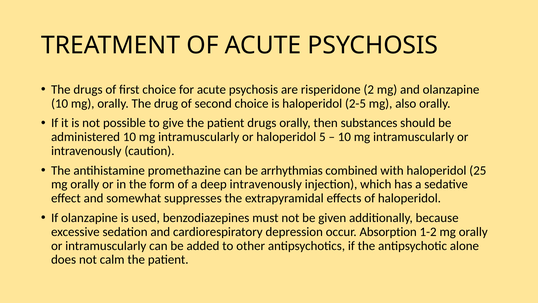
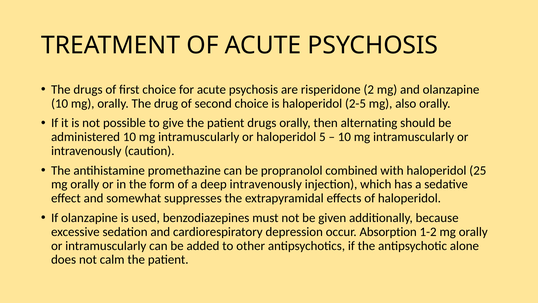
substances: substances -> alternating (369, 123)
arrhythmias: arrhythmias -> propranolol (292, 170)
